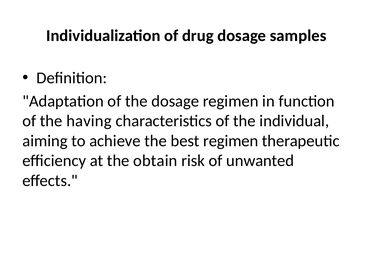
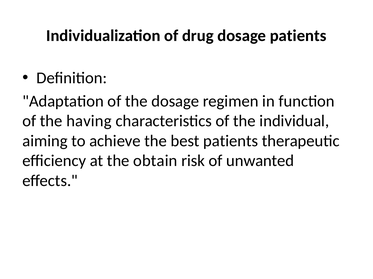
dosage samples: samples -> patients (298, 36)
best regimen: regimen -> patients (231, 141)
